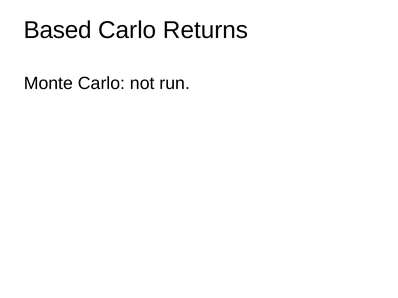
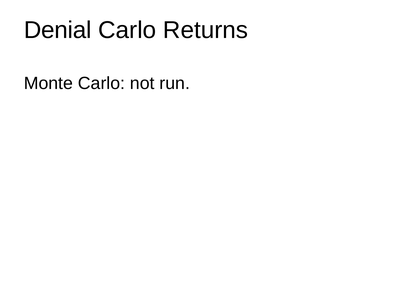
Based: Based -> Denial (58, 30)
